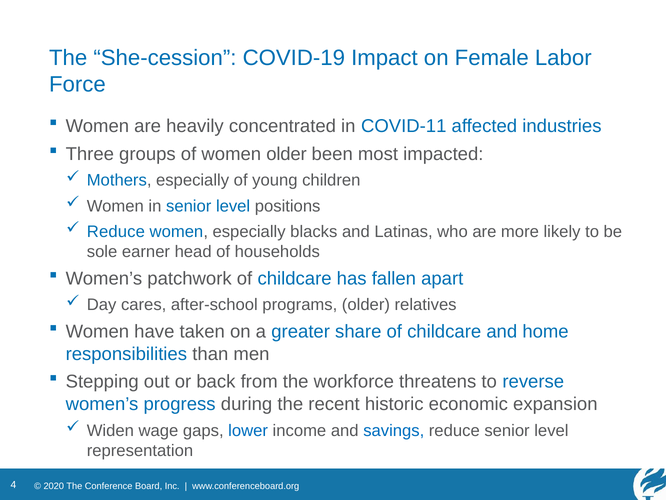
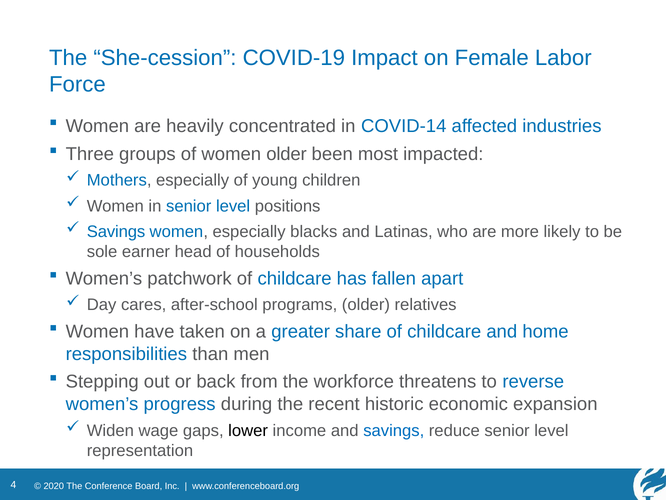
COVID-11: COVID-11 -> COVID-14 (404, 126)
Reduce: Reduce -> Savings (116, 231)
lower colour: blue -> black (248, 430)
